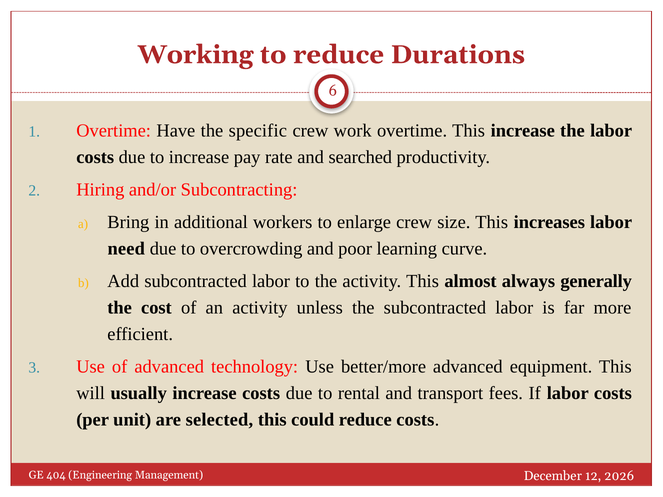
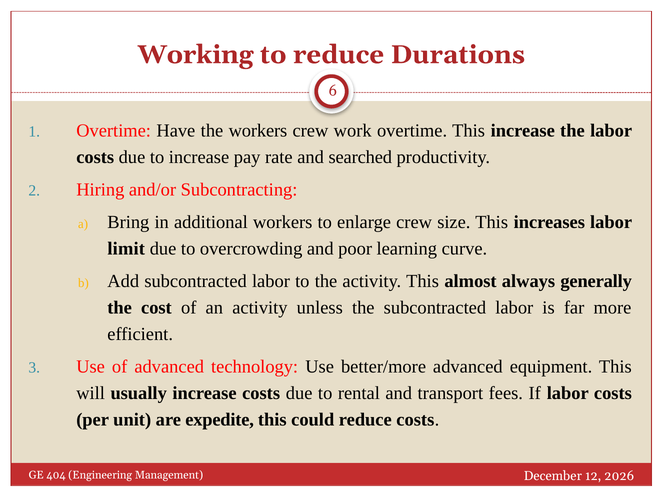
the specific: specific -> workers (258, 131)
need: need -> limit (126, 249)
selected: selected -> expedite (220, 420)
